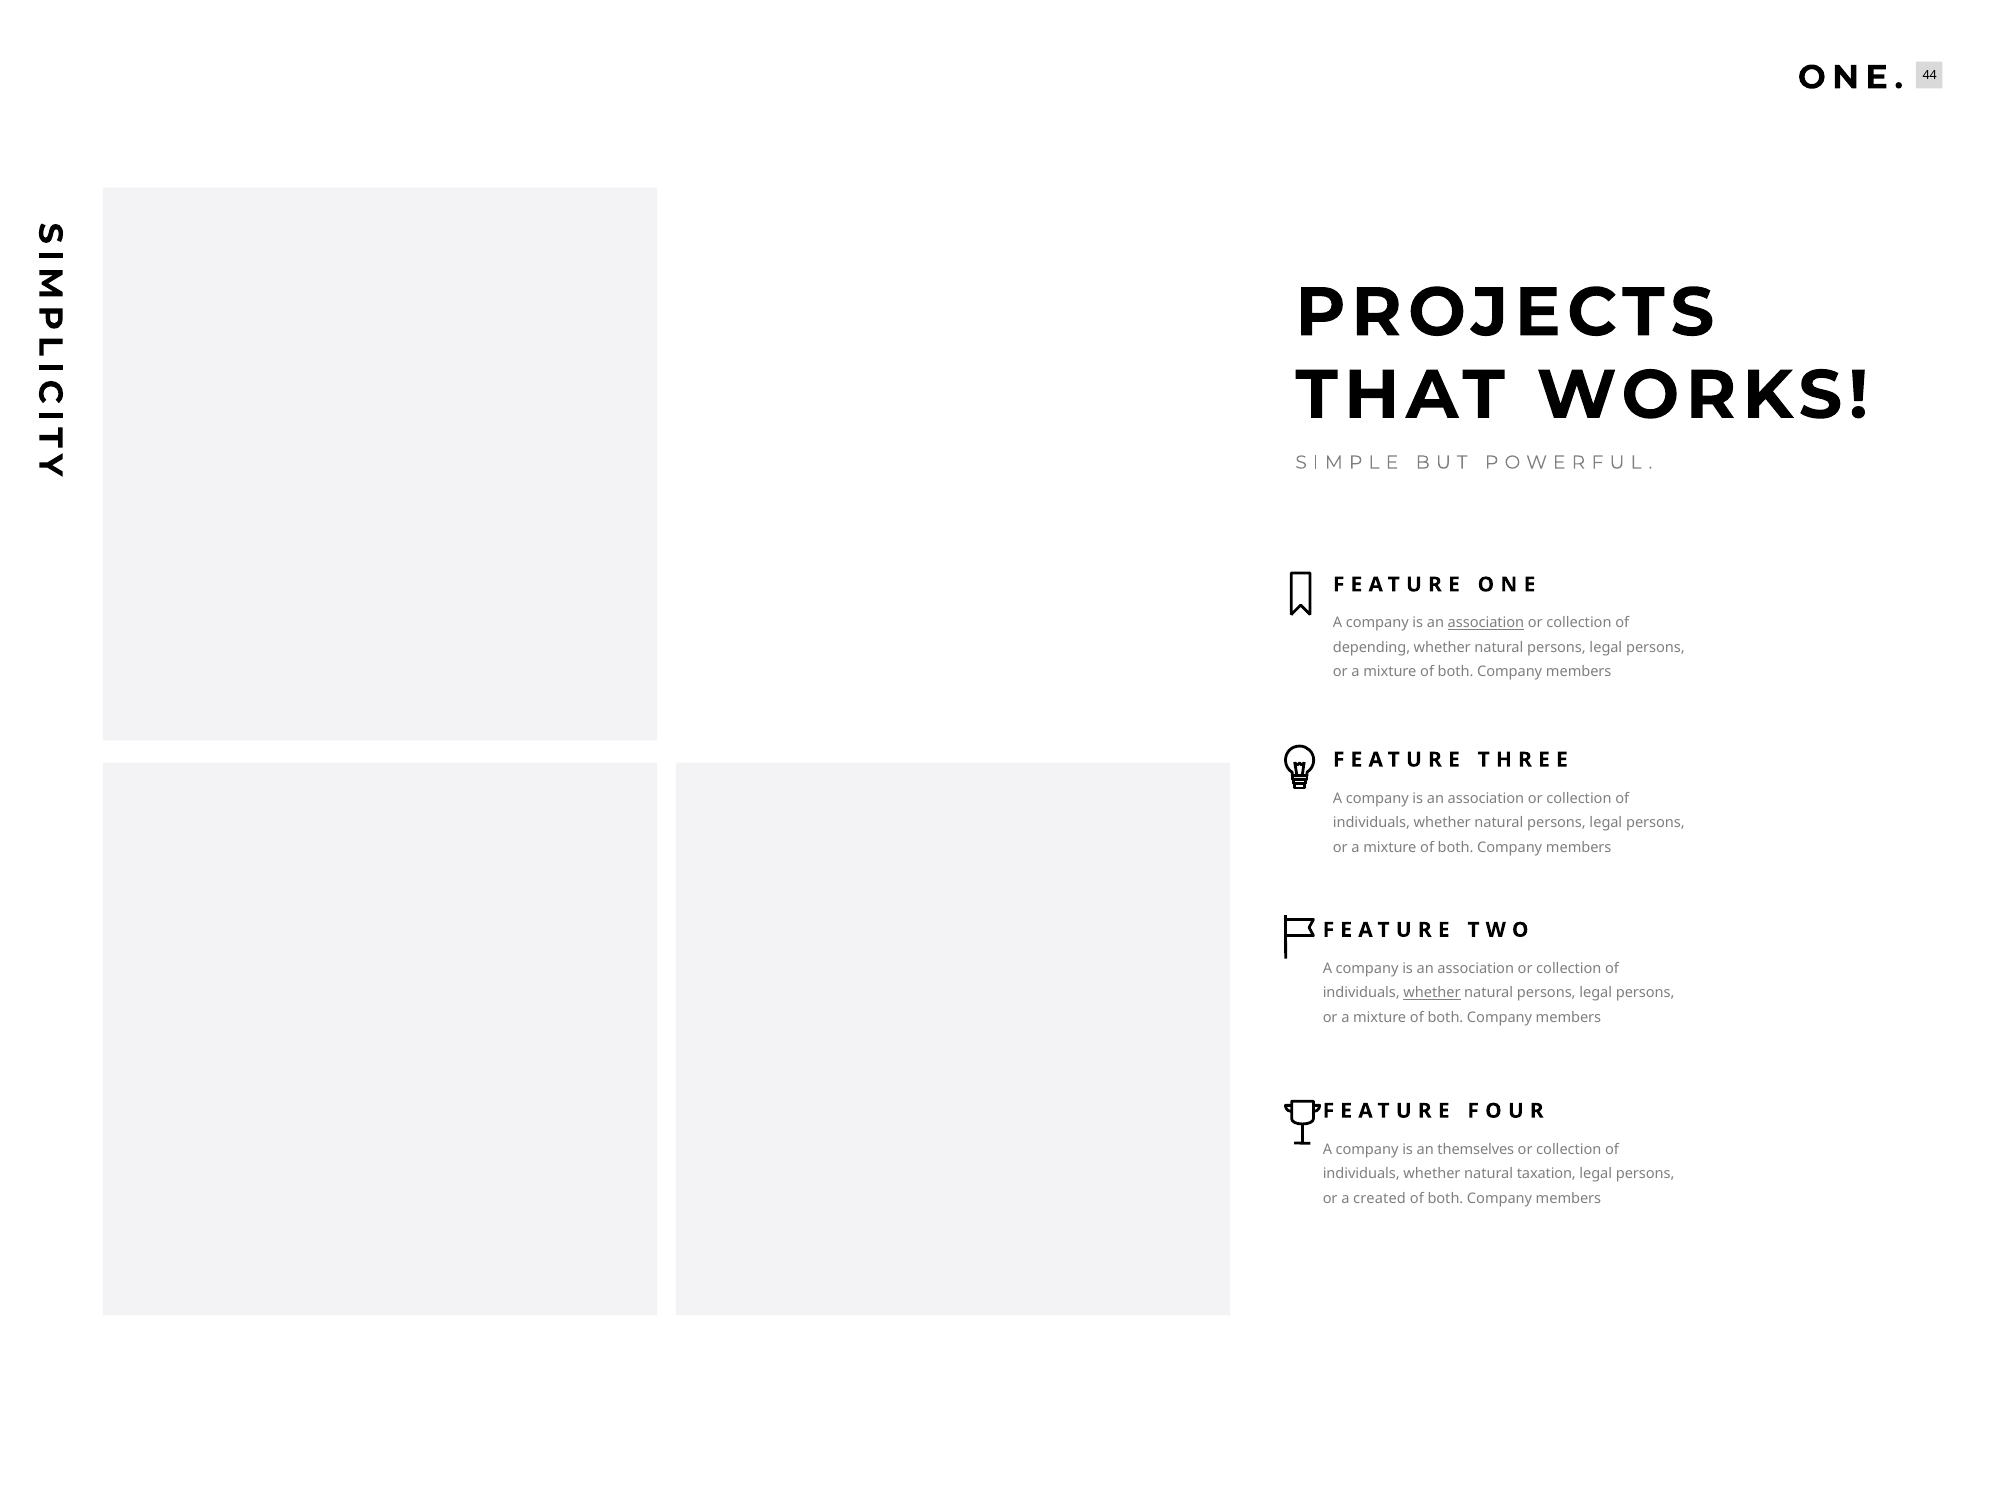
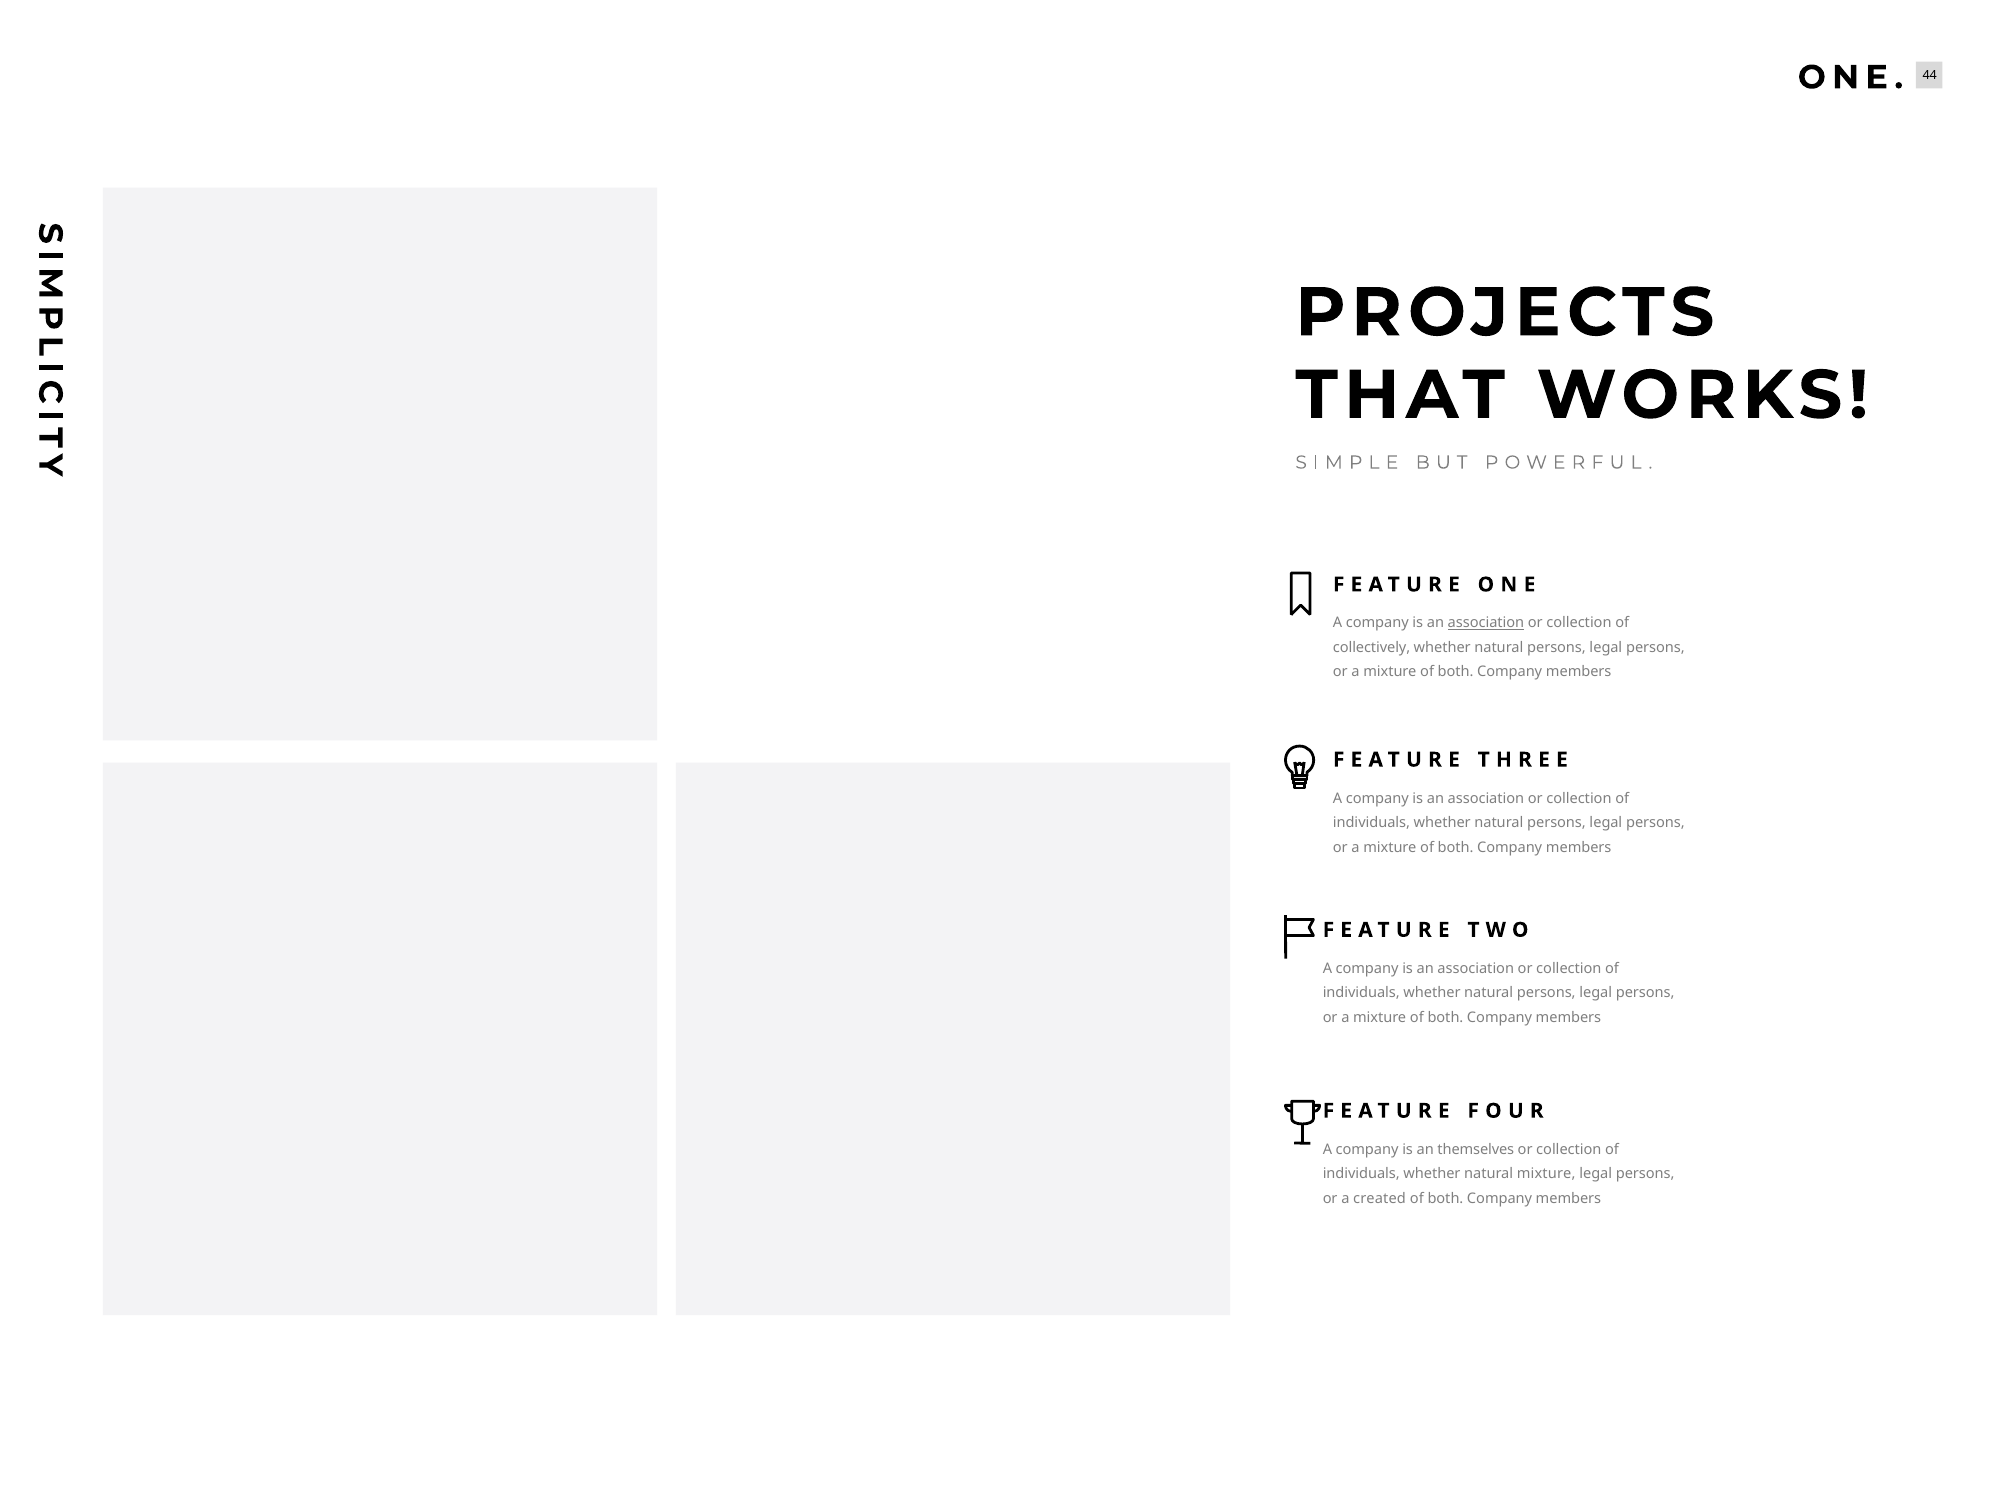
depending: depending -> collectively (1372, 648)
whether underline: present -> none (1432, 993)
natural taxation: taxation -> mixture (1546, 1174)
